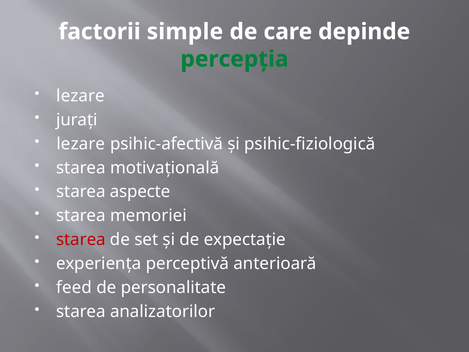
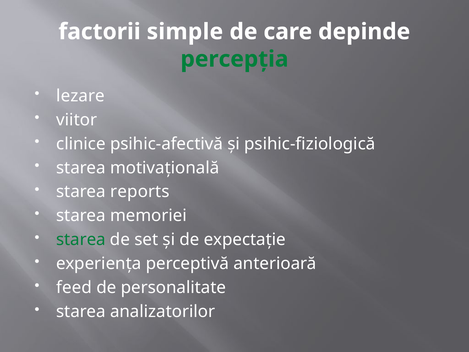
juraţi: juraţi -> viitor (77, 120)
lezare: lezare -> clinice (81, 144)
aspecte: aspecte -> reports (140, 192)
starea colour: red -> green (81, 240)
